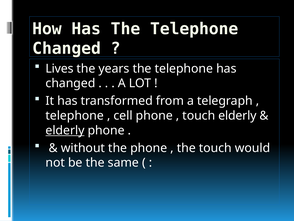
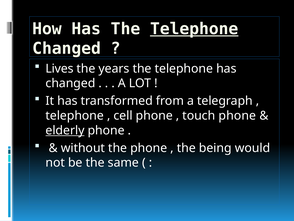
Telephone underline: none -> present (194, 29)
touch elderly: elderly -> phone (237, 115)
the touch: touch -> being (215, 148)
